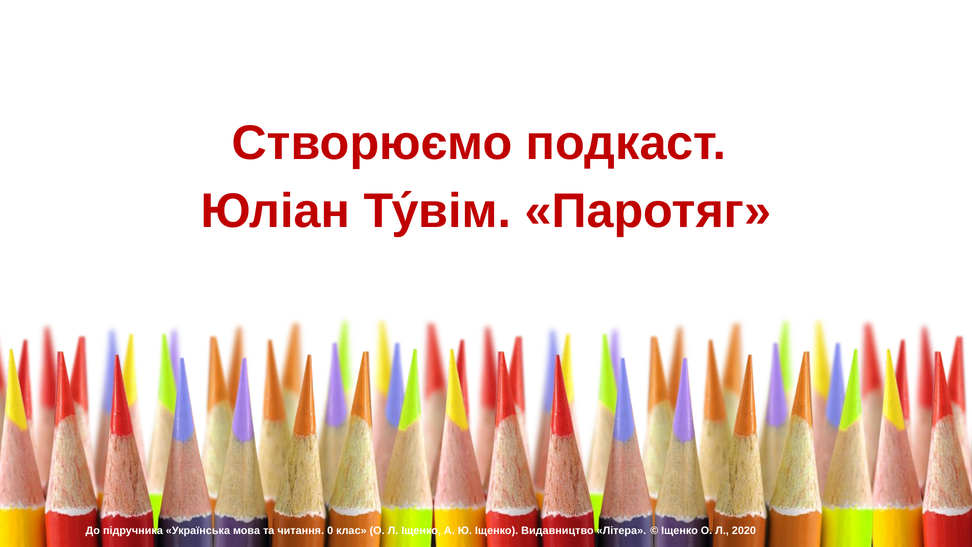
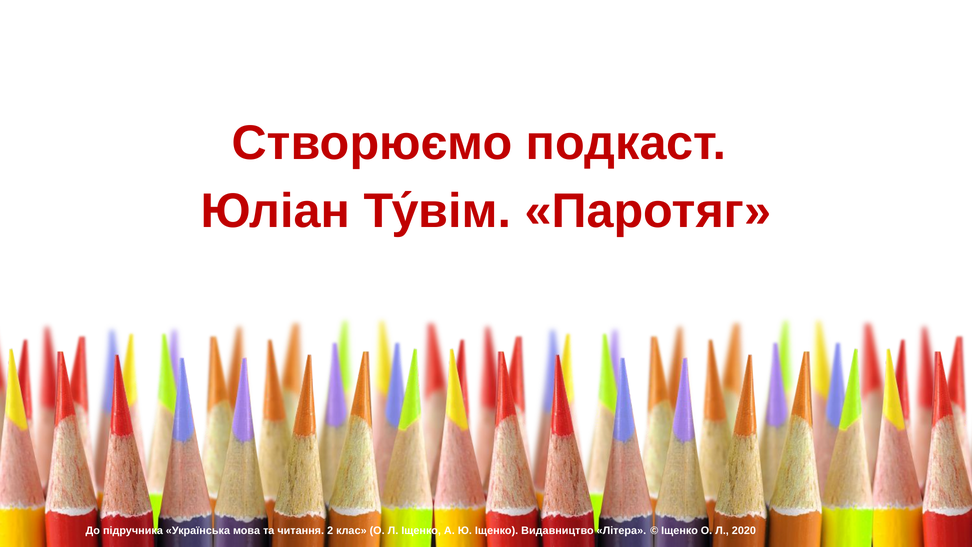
0: 0 -> 2 (330, 530)
